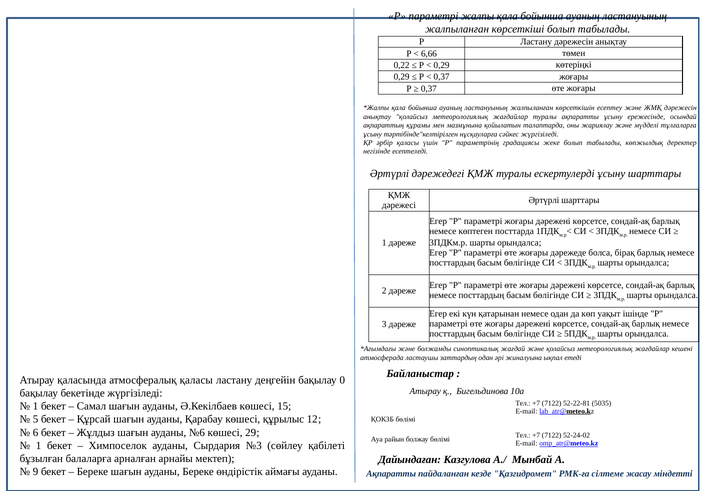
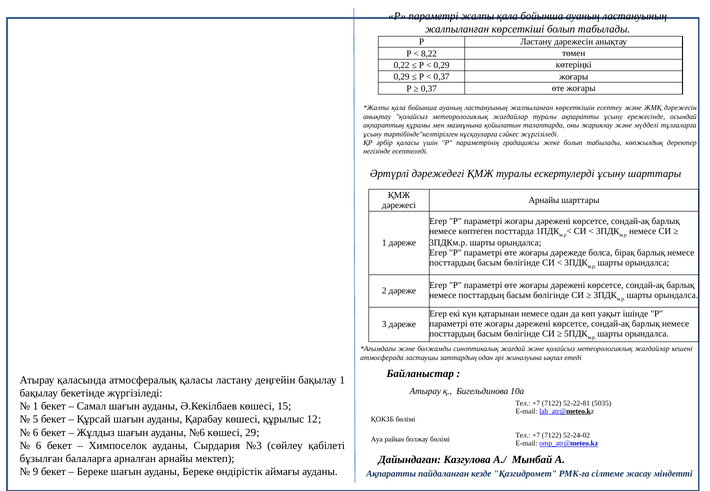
6,66: 6,66 -> 8,22 (429, 54)
Әртүрлі: Әртүрлі -> Арнайы (544, 200)
бақылау 0: 0 -> 1 (342, 381)
1: 1 -> 6 (39, 446)
